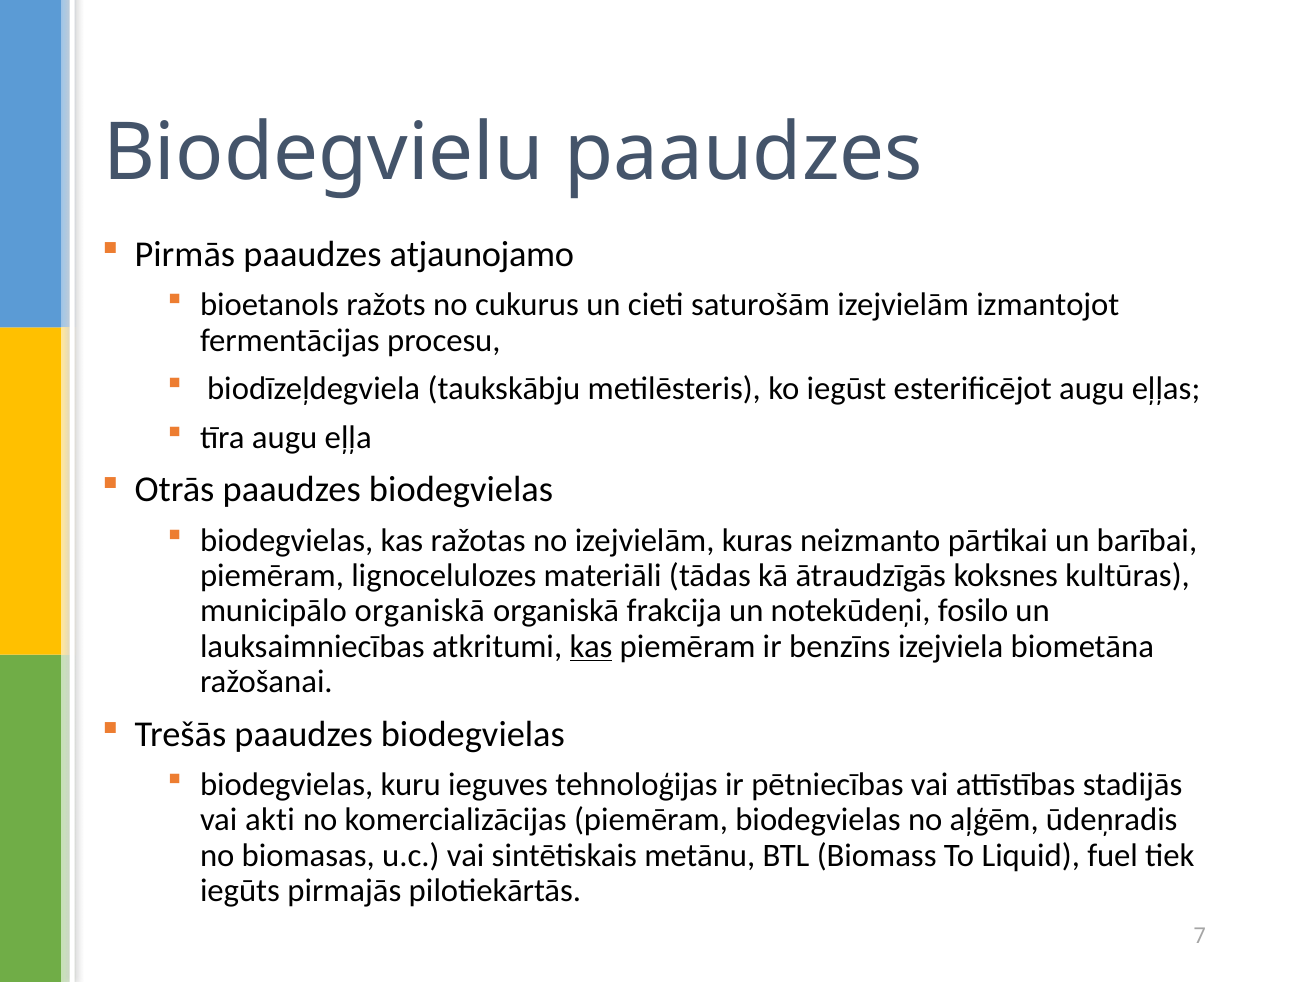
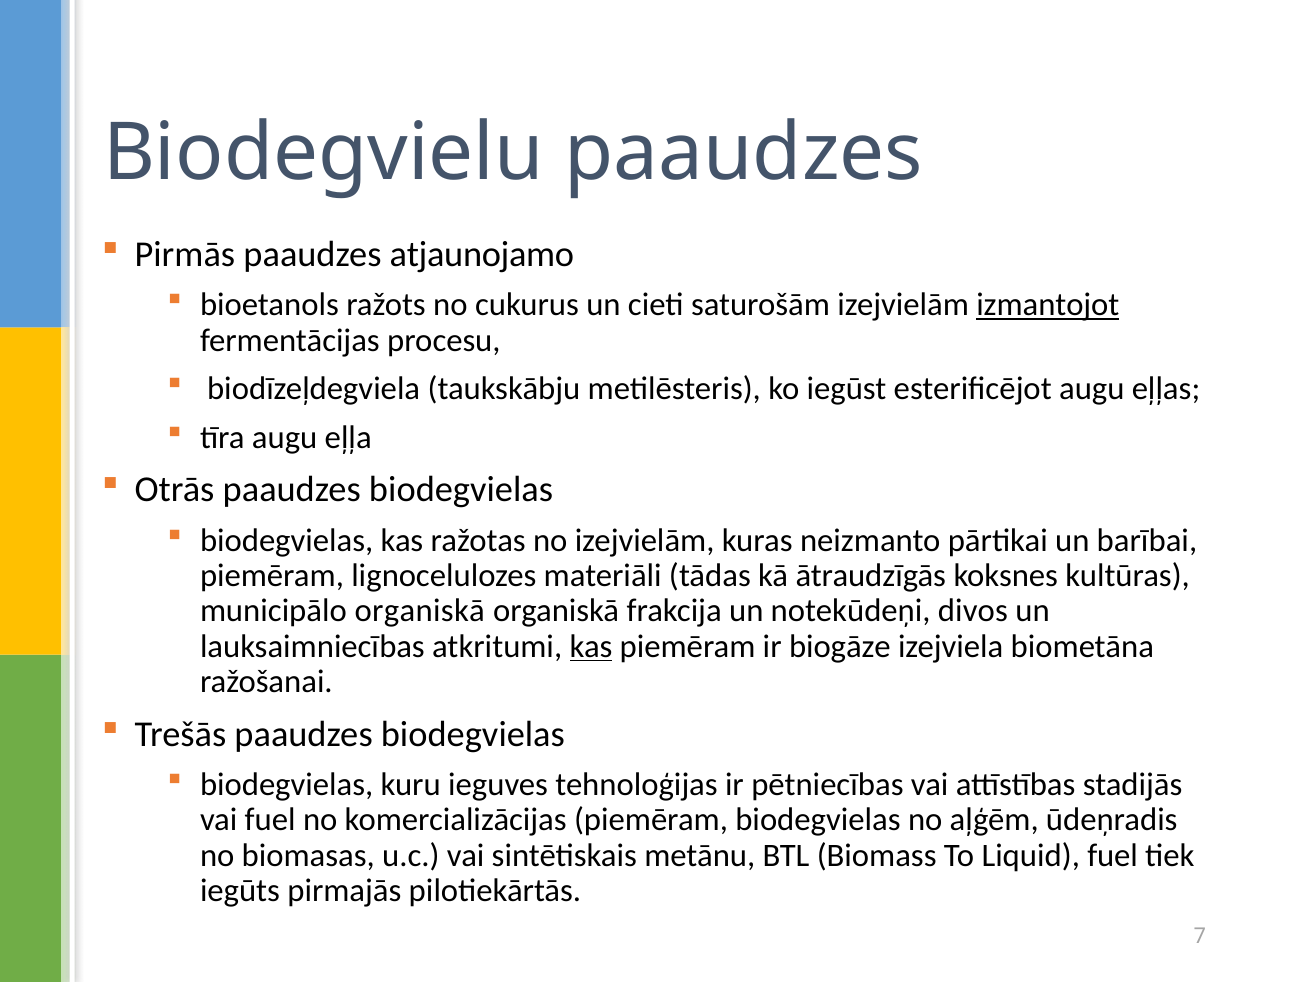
izmantojot underline: none -> present (1048, 305)
fosilo: fosilo -> divos (973, 611)
benzīns: benzīns -> biogāze (840, 646)
vai akti: akti -> fuel (270, 820)
